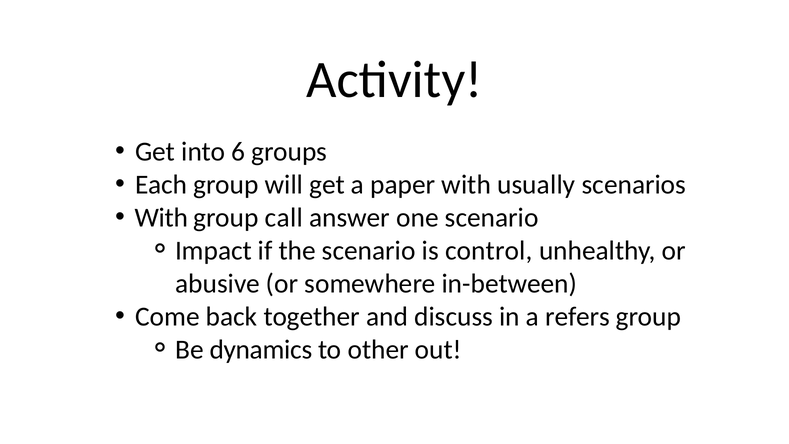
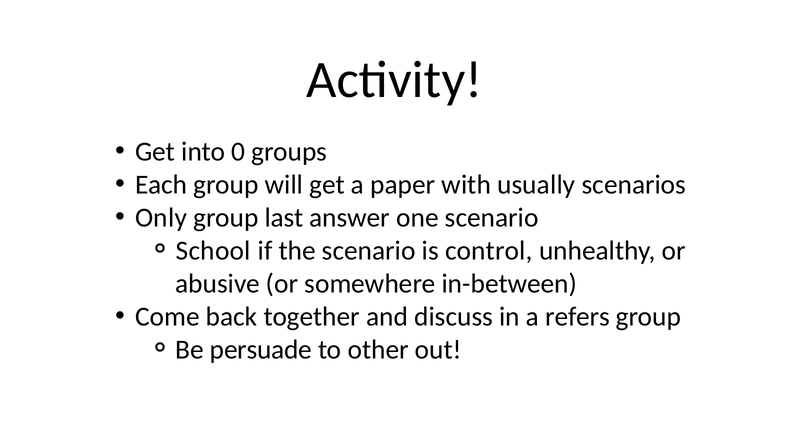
6: 6 -> 0 (238, 152)
With: With -> Only (161, 218)
call: call -> last (284, 218)
Impact: Impact -> School (213, 251)
dynamics: dynamics -> persuade (261, 349)
